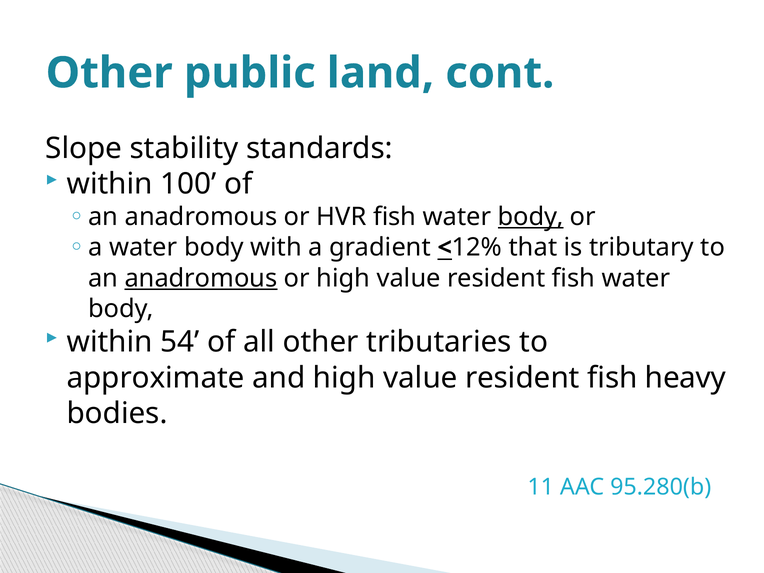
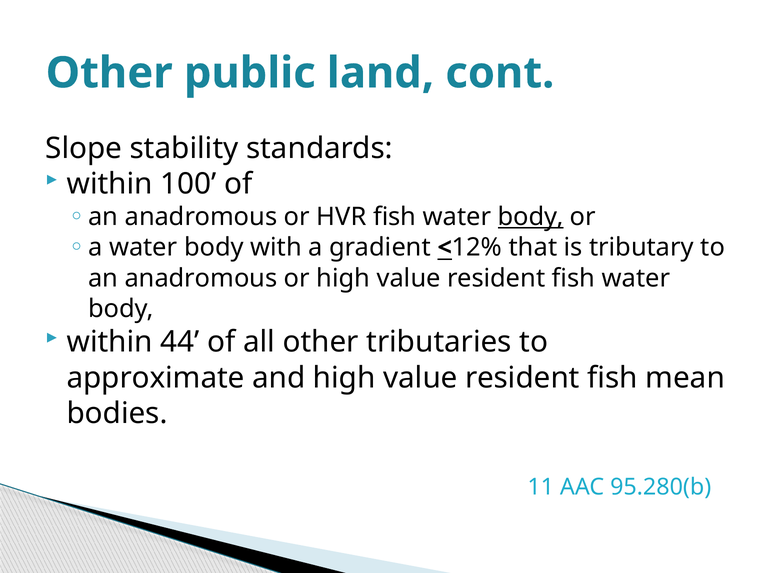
anadromous underline: present -> none (201, 278)
54: 54 -> 44 (180, 342)
heavy: heavy -> mean (685, 378)
